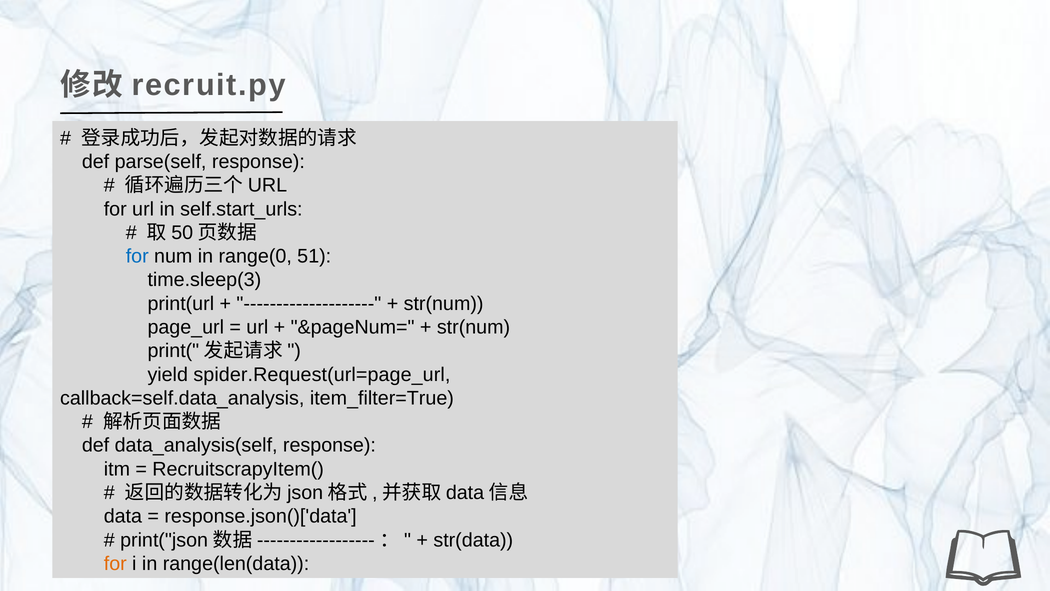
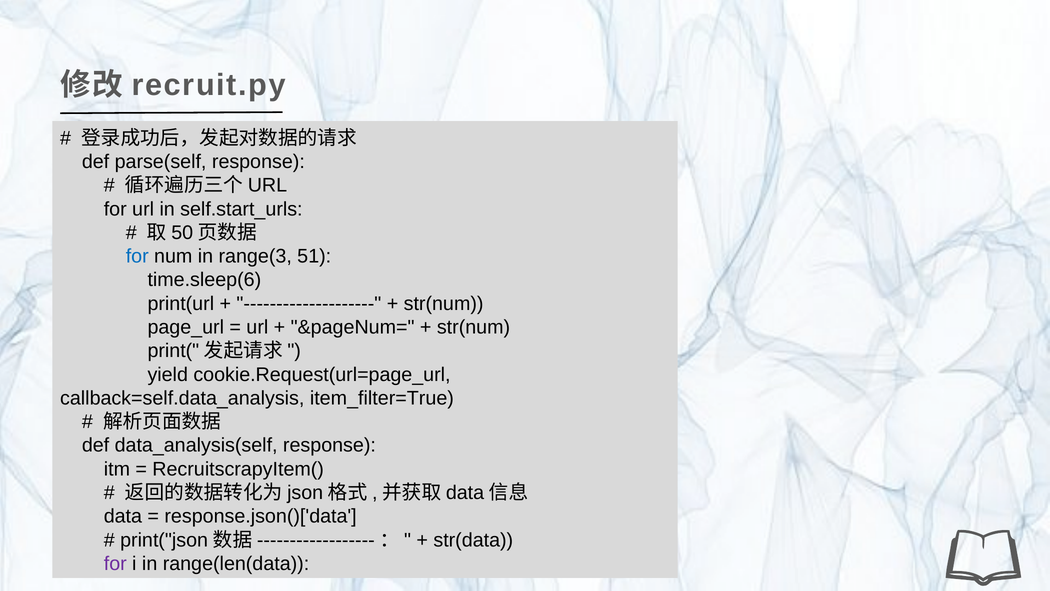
range(0: range(0 -> range(3 (255, 256)
time.sleep(3: time.sleep(3 -> time.sleep(6 (204, 280)
spider.Request(url=page_url: spider.Request(url=page_url -> cookie.Request(url=page_url (322, 374)
for colour: orange -> purple (115, 563)
